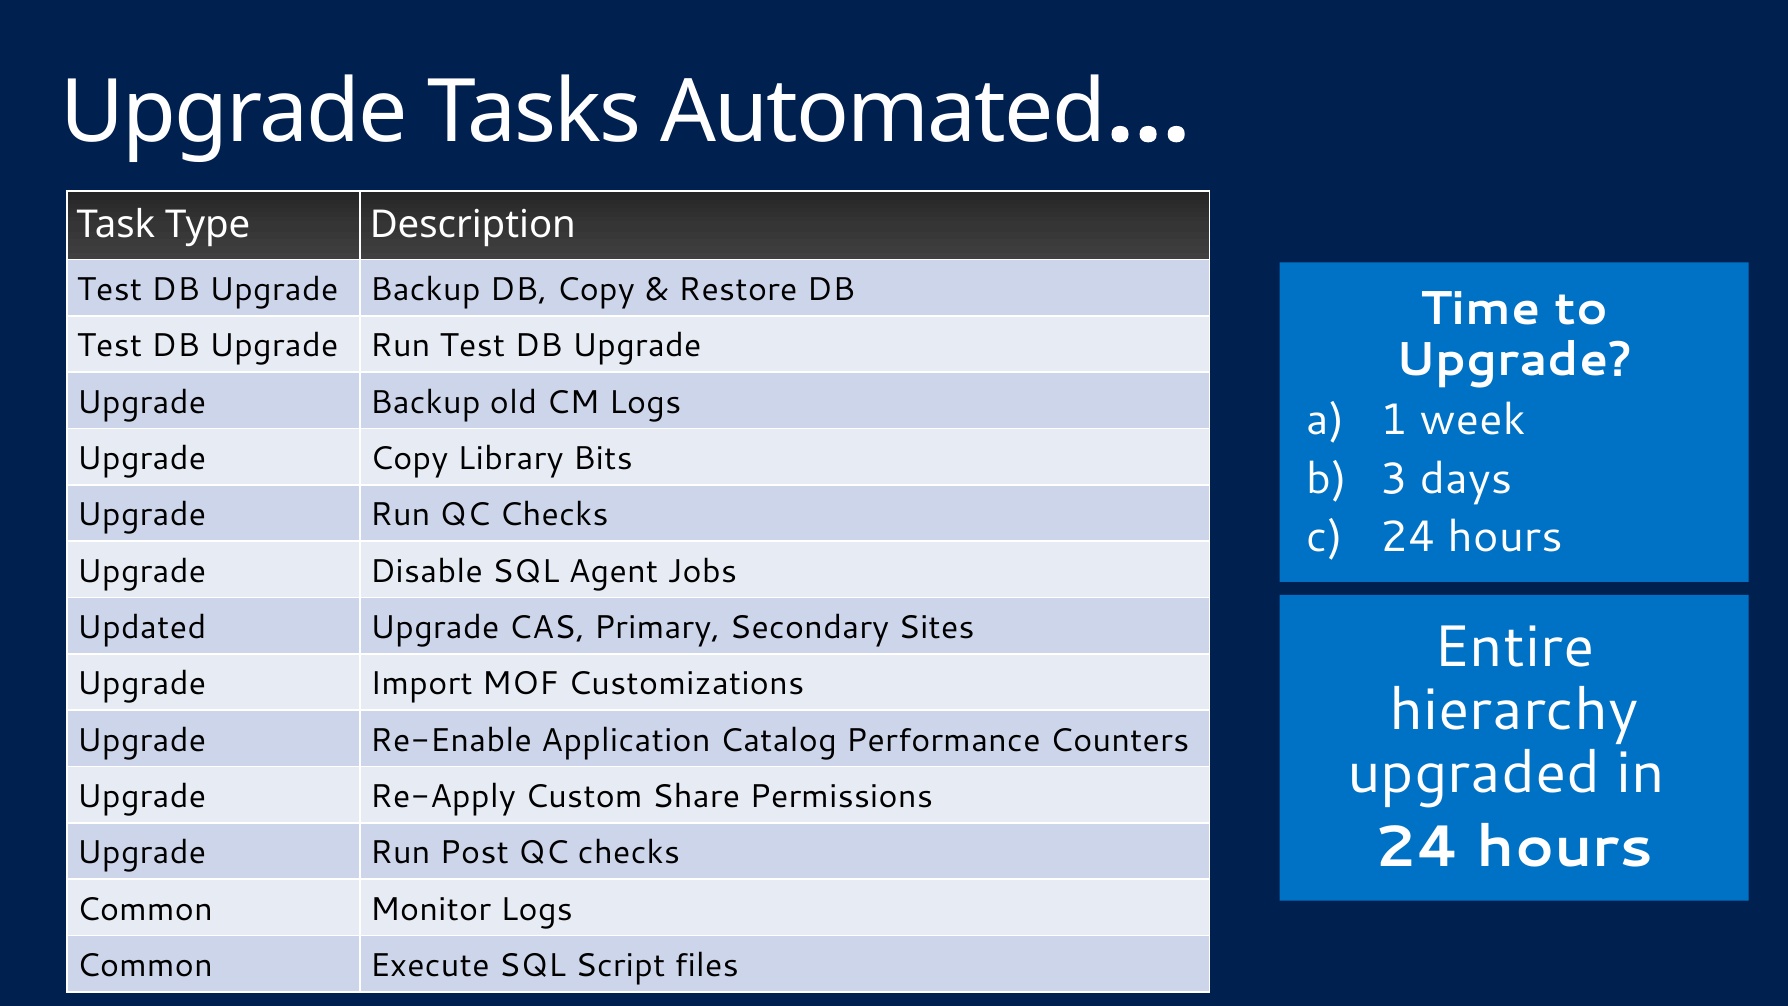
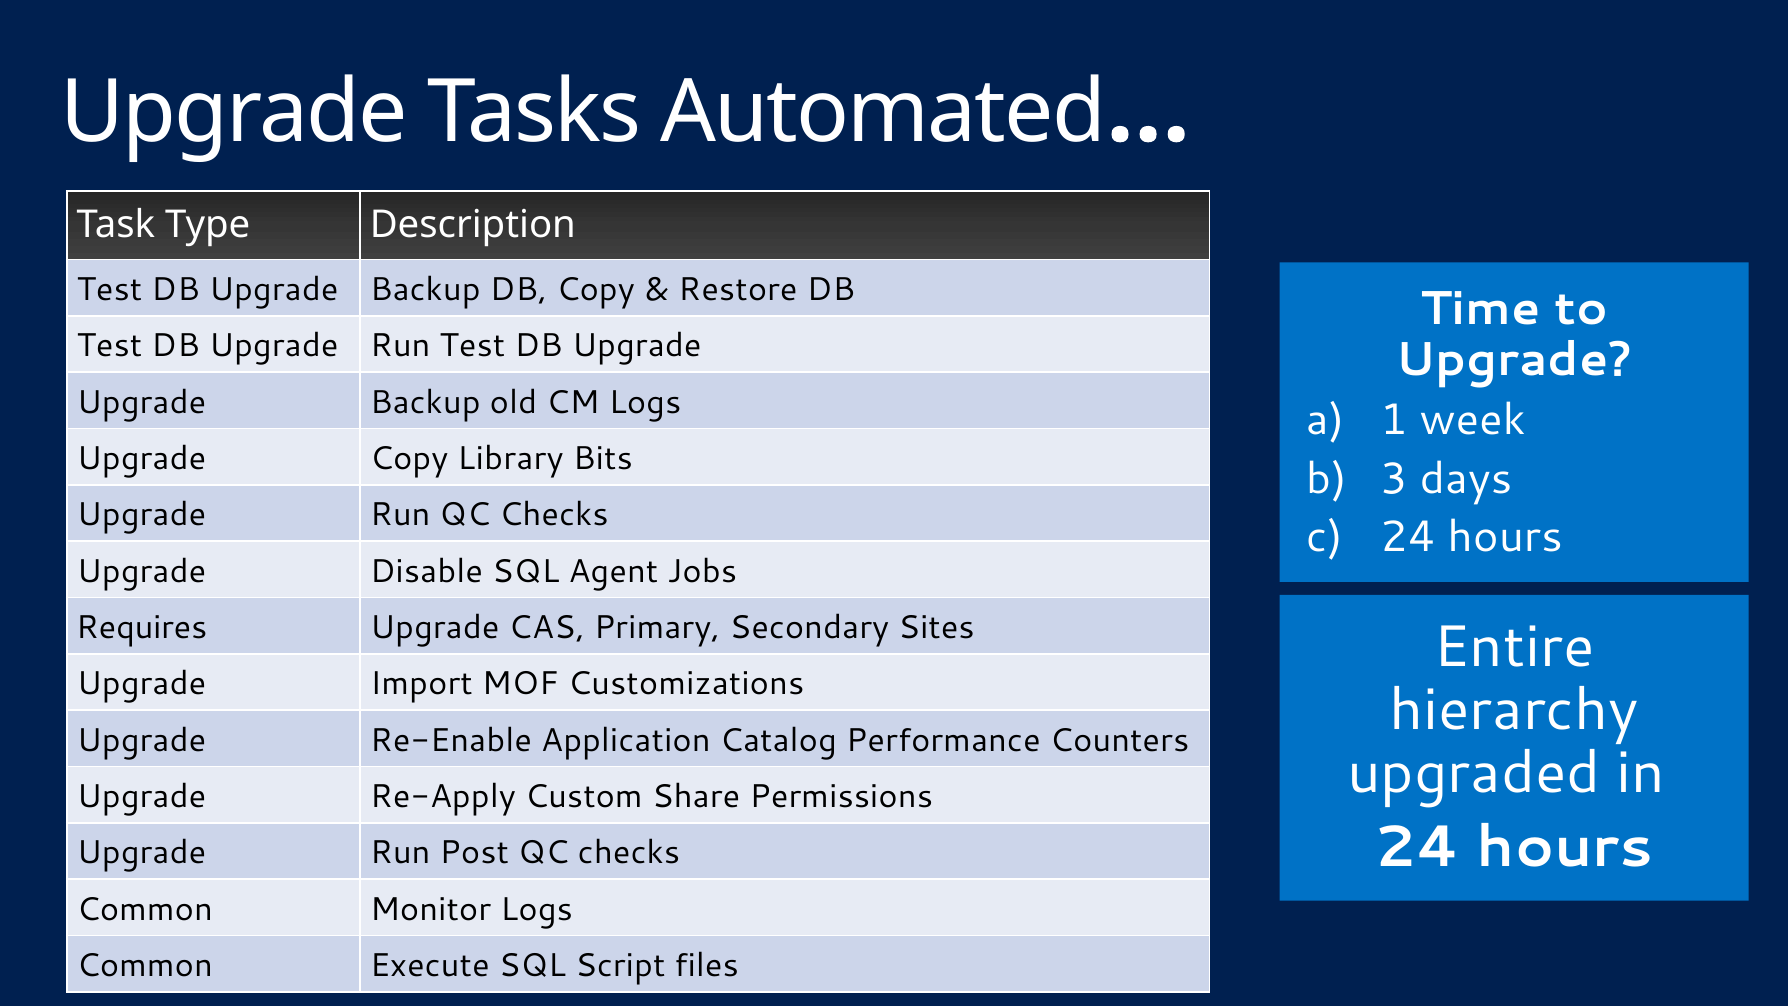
Updated: Updated -> Requires (142, 627)
